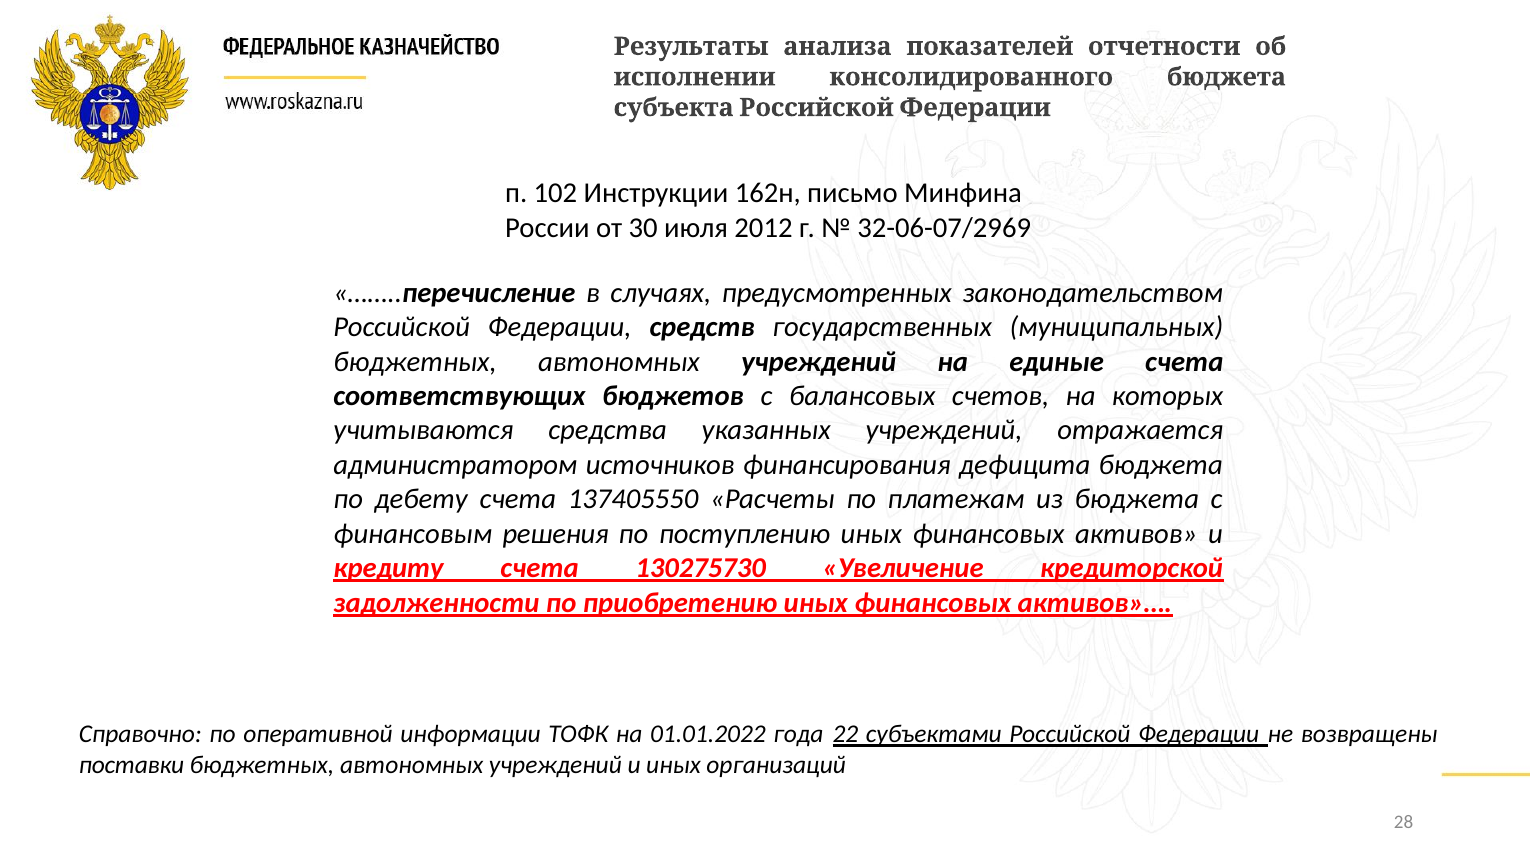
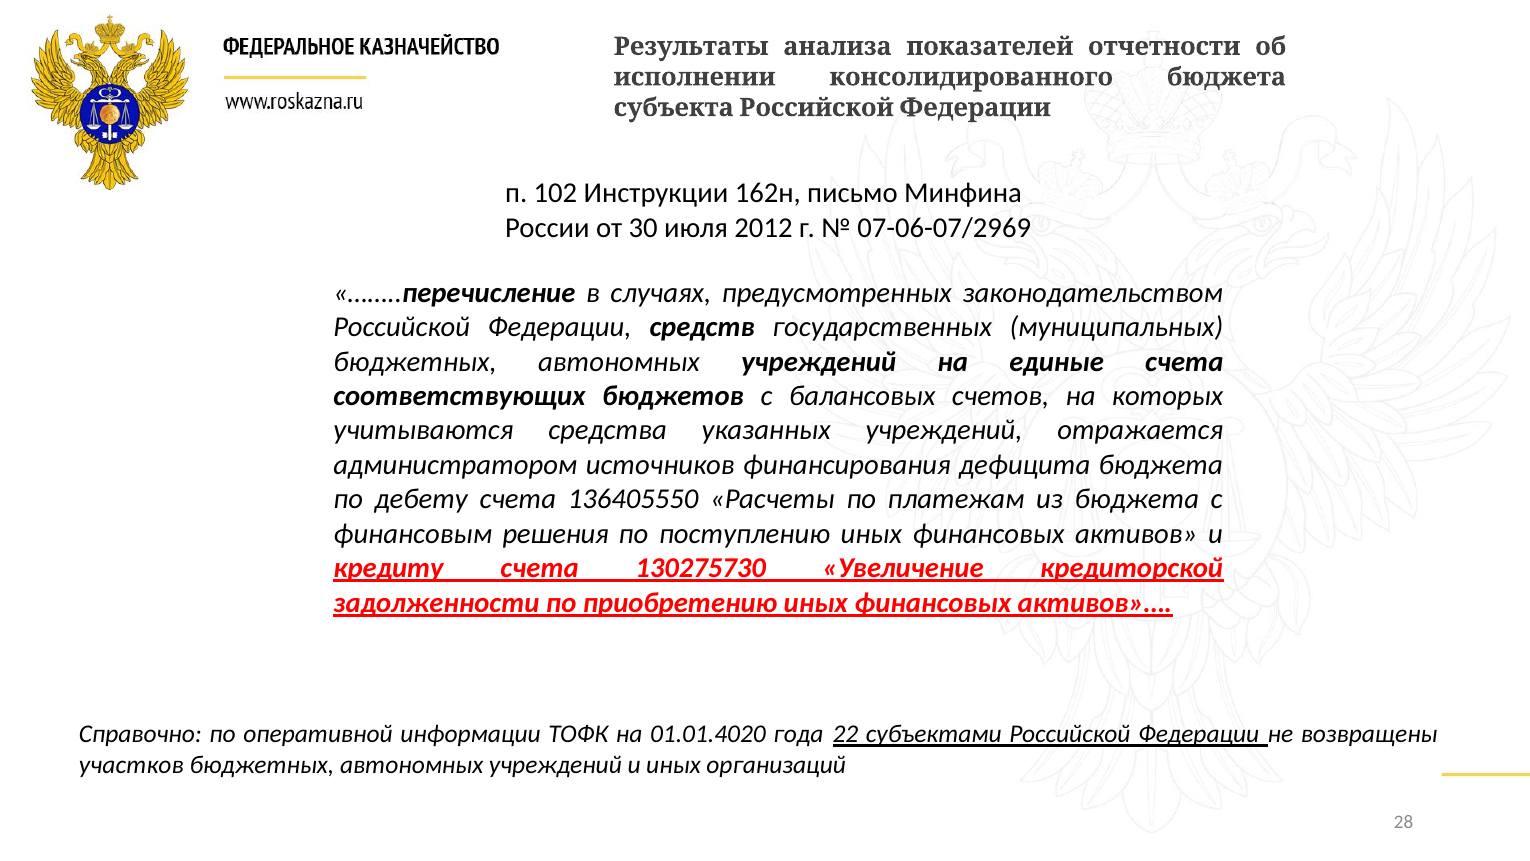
32-06-07/2969: 32-06-07/2969 -> 07-06-07/2969 (944, 228)
137405550: 137405550 -> 136405550 (633, 499)
01.01.2022: 01.01.2022 -> 01.01.4020 (708, 734)
поставки: поставки -> участков (131, 765)
